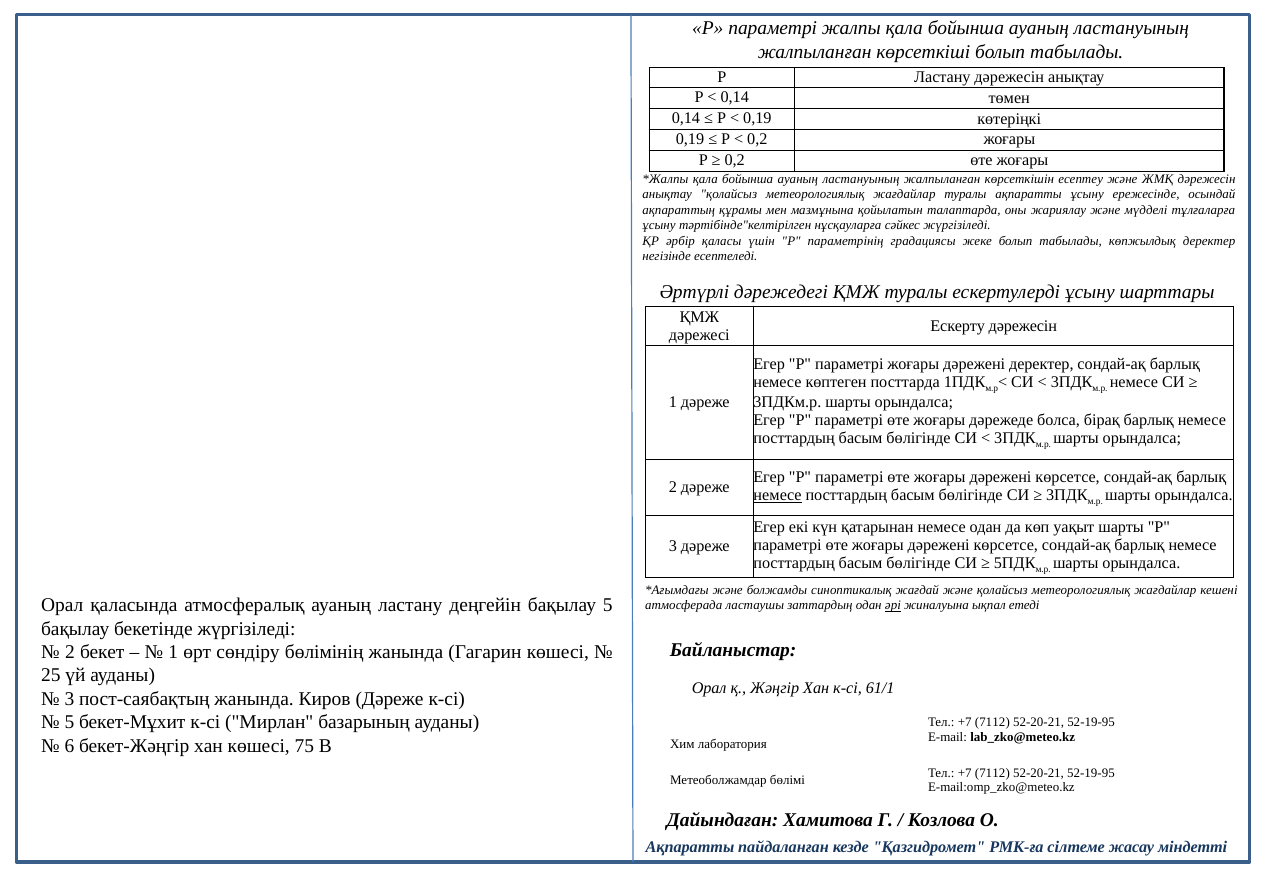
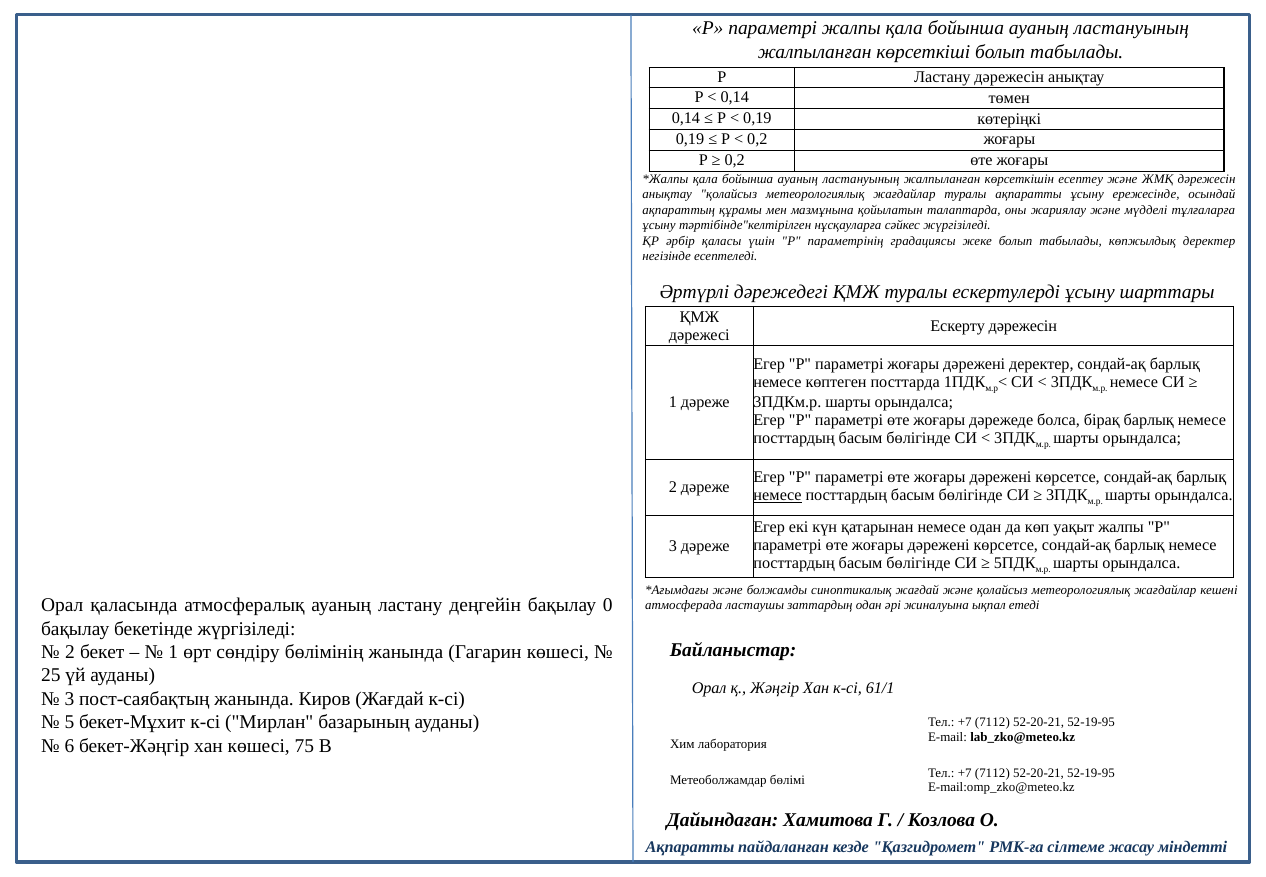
уақыт шарты: шарты -> жалпы (1121, 527)
бақылау 5: 5 -> 0 (608, 605)
әрі underline: present -> none (893, 605)
Киров Дәреже: Дәреже -> Жағдай (390, 699)
